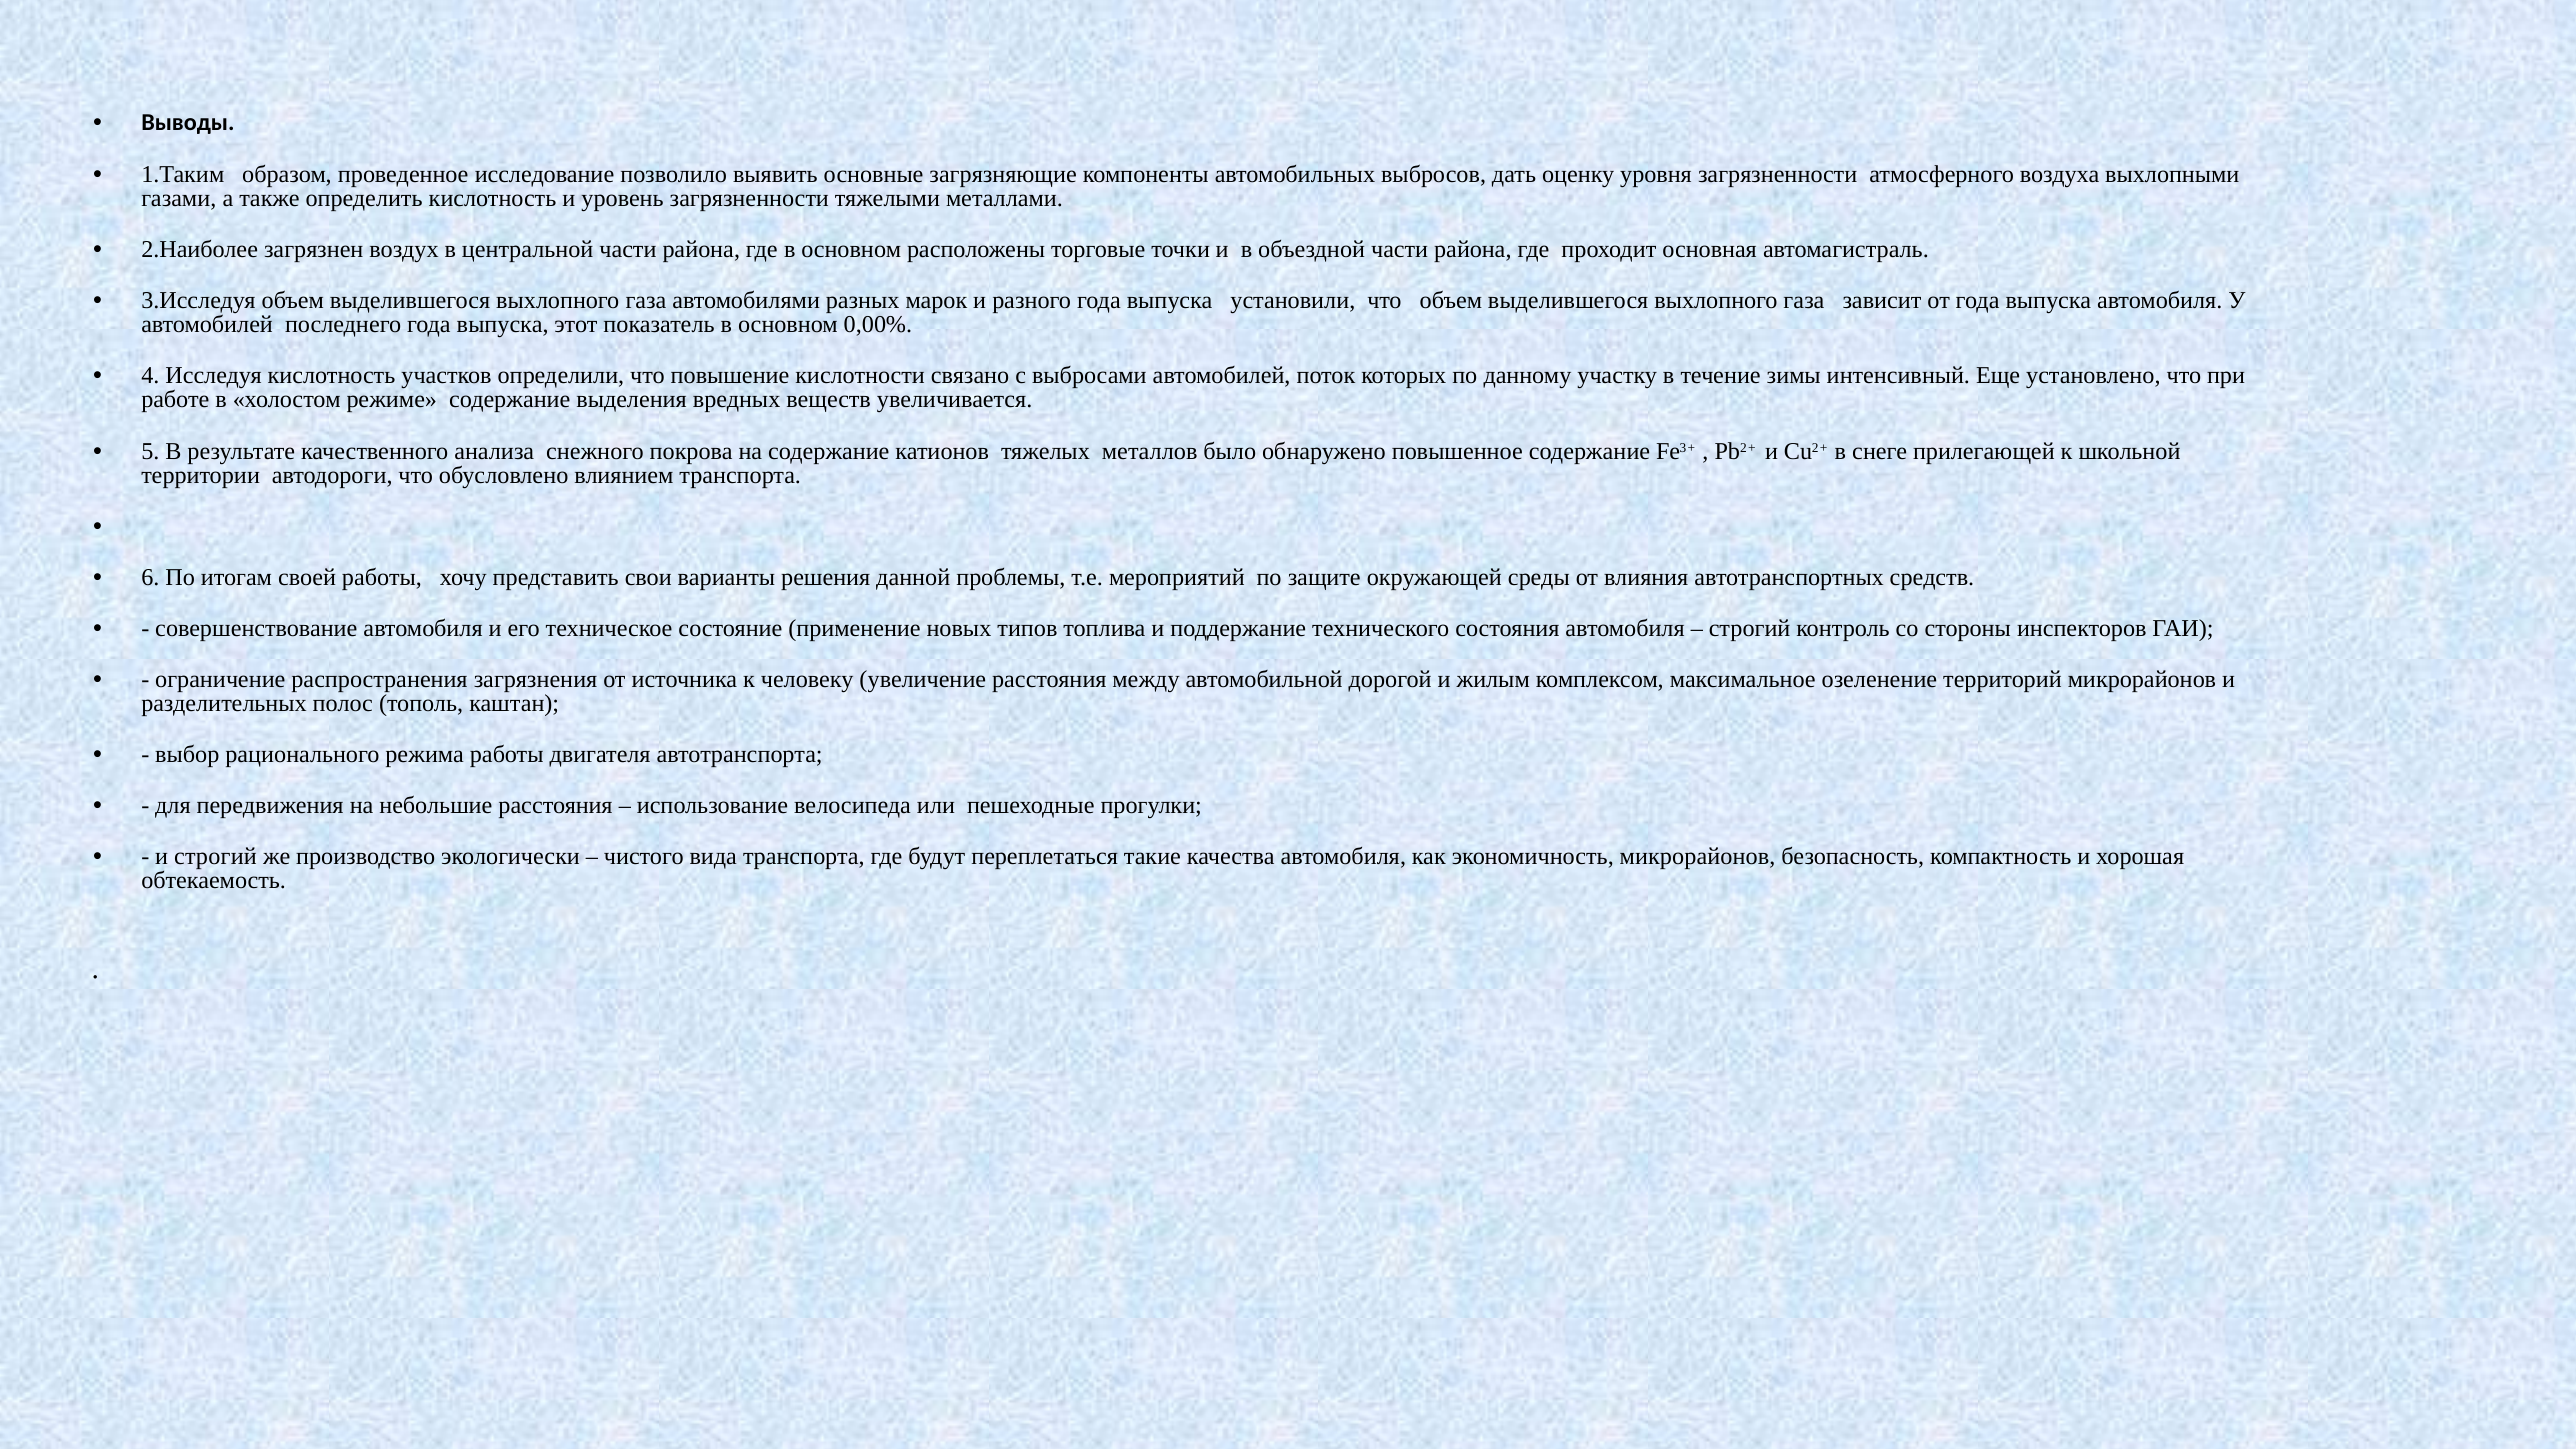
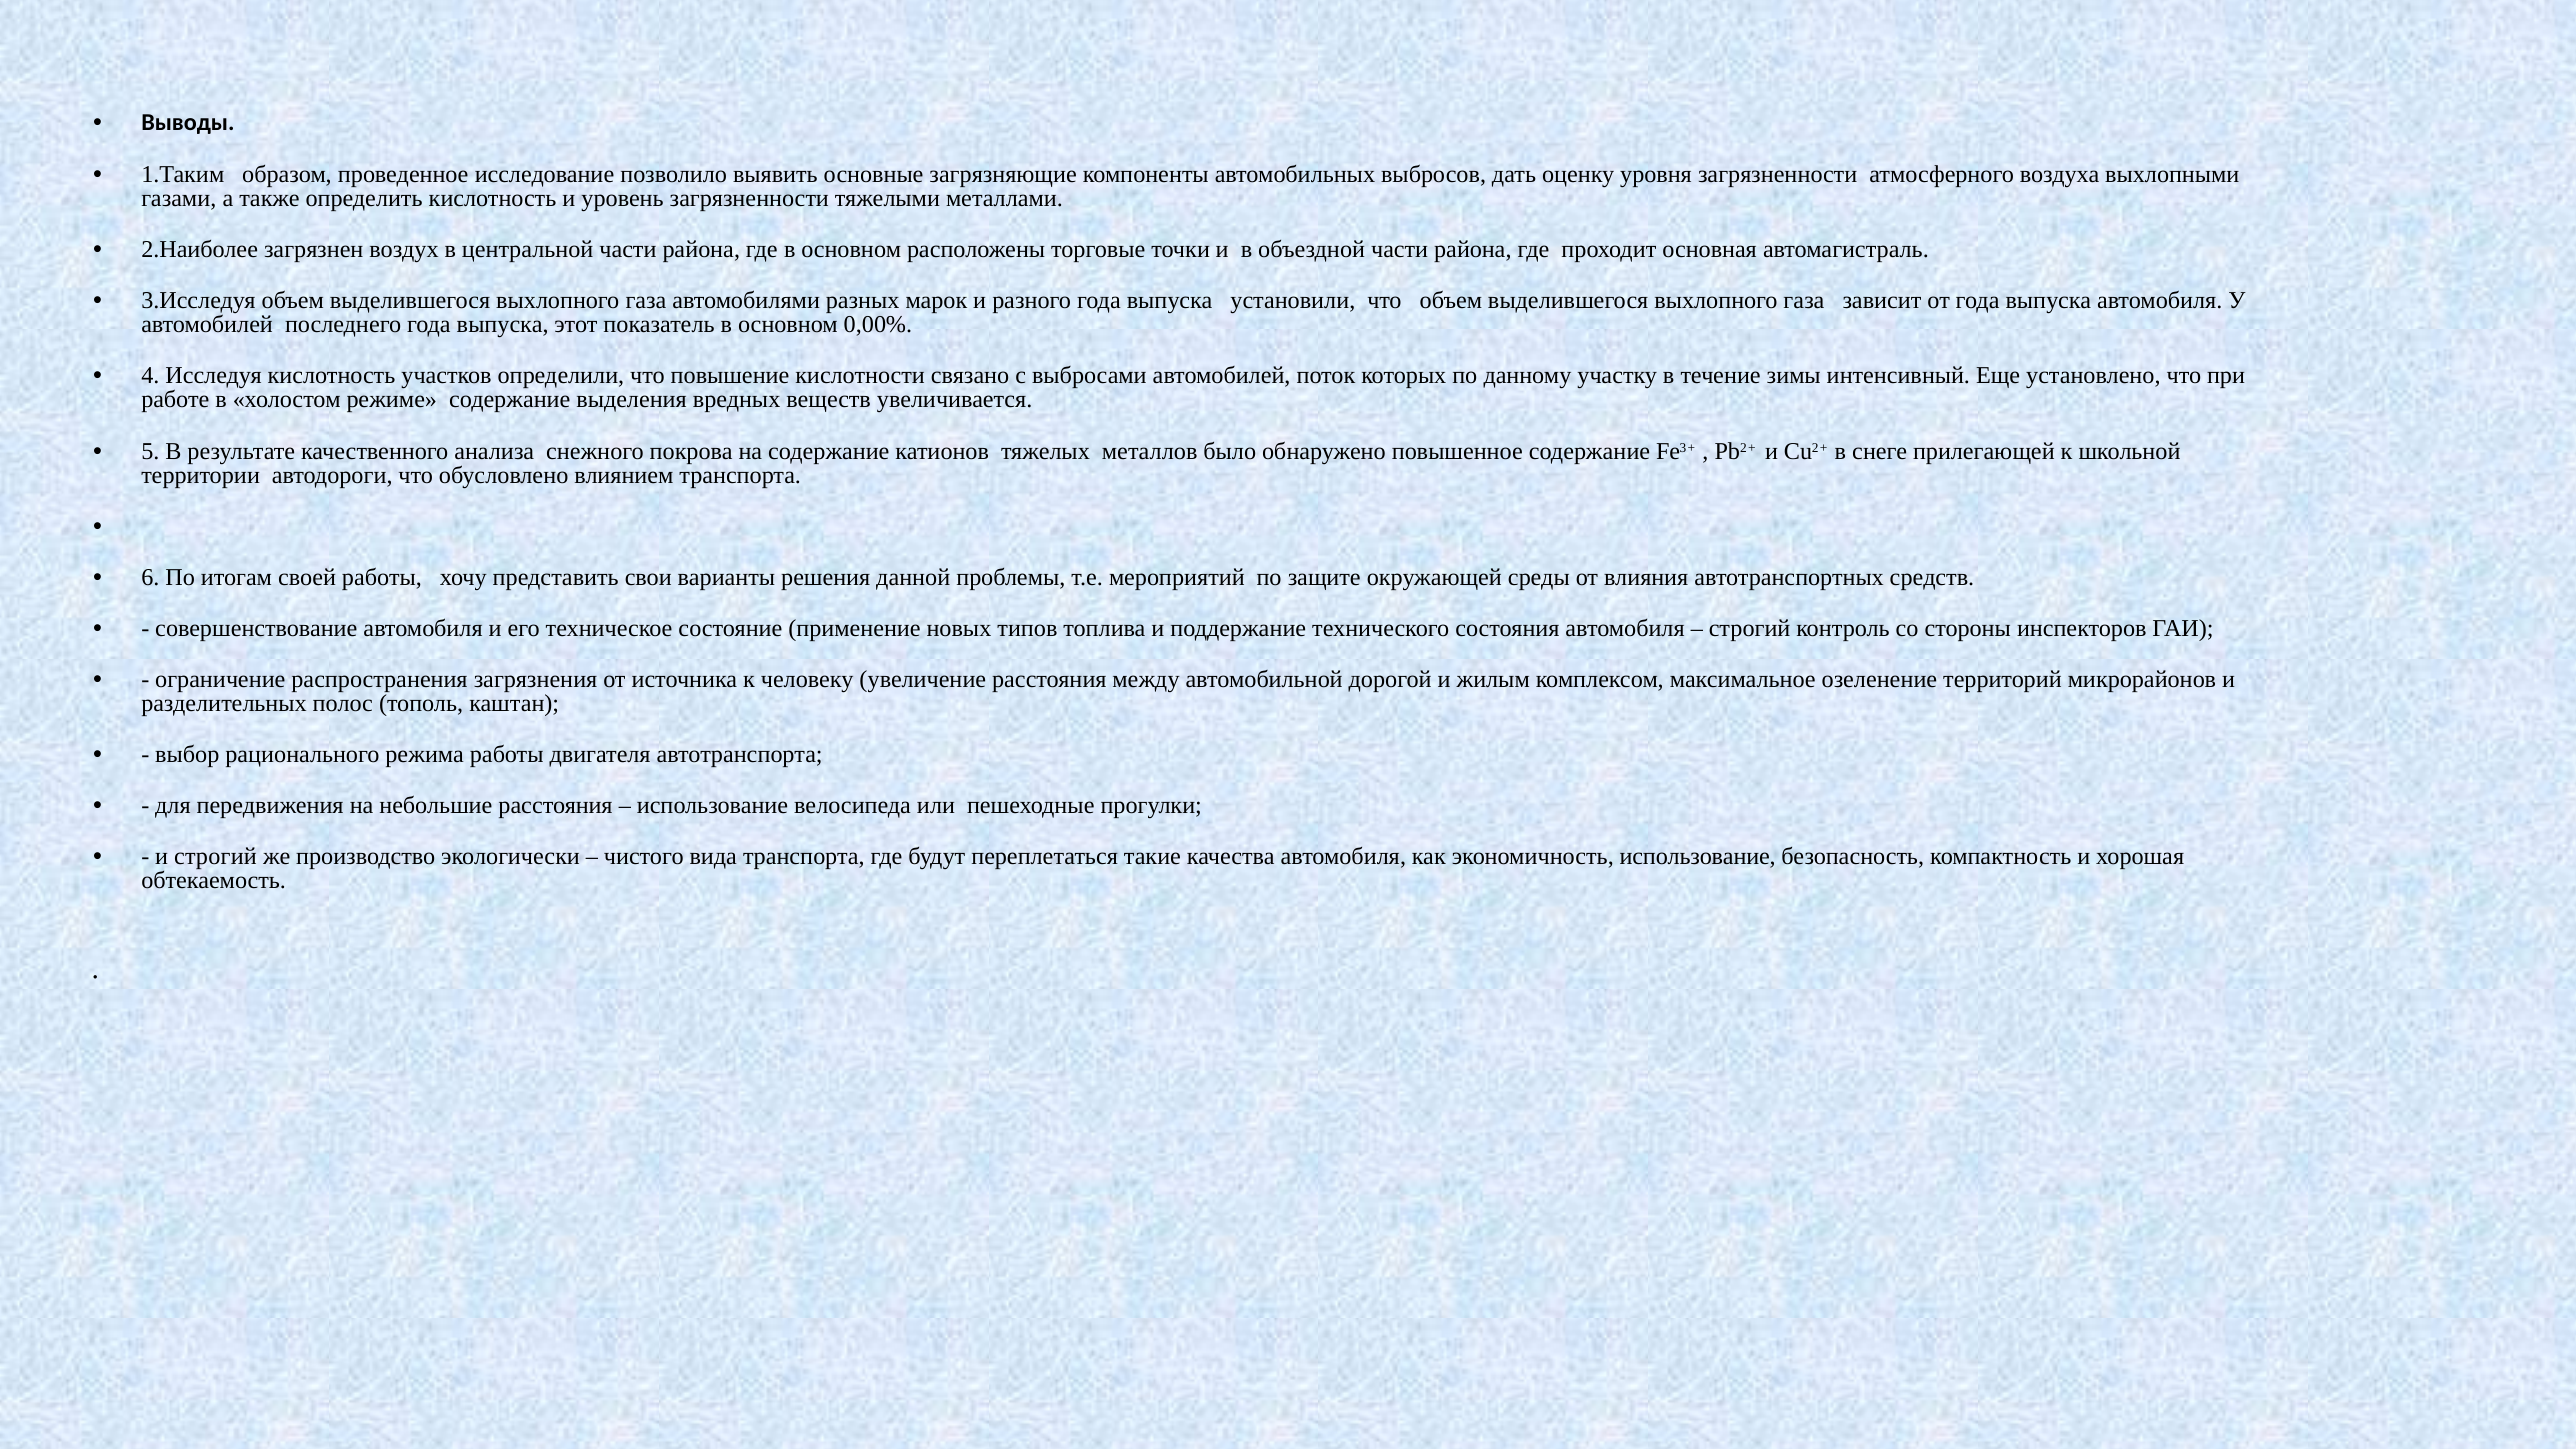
экономичность микрорайонов: микрорайонов -> использование (1698, 856)
